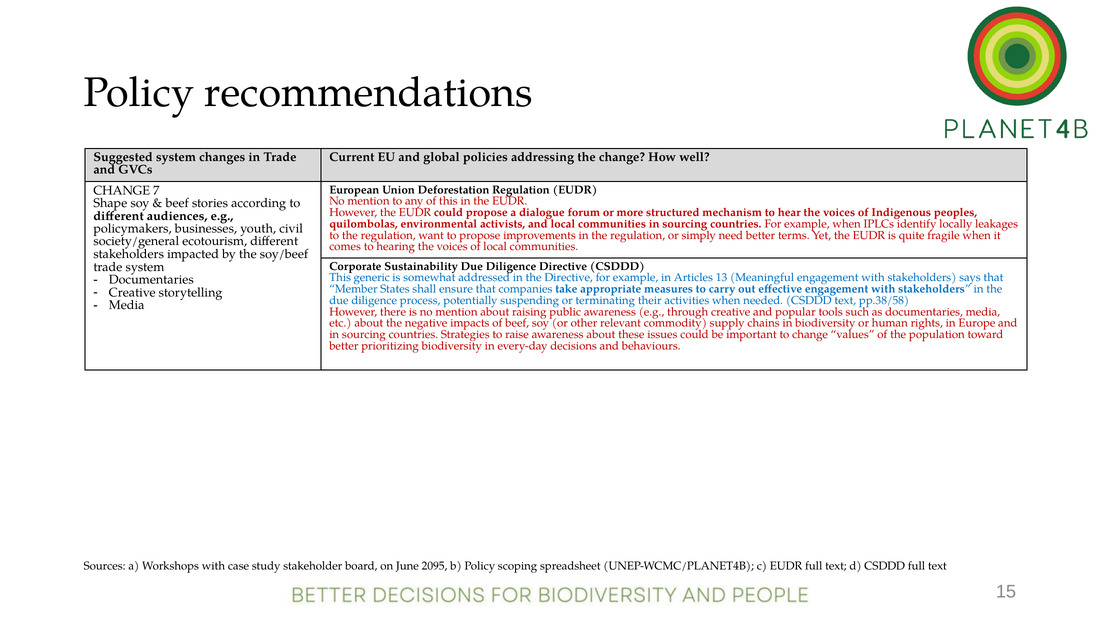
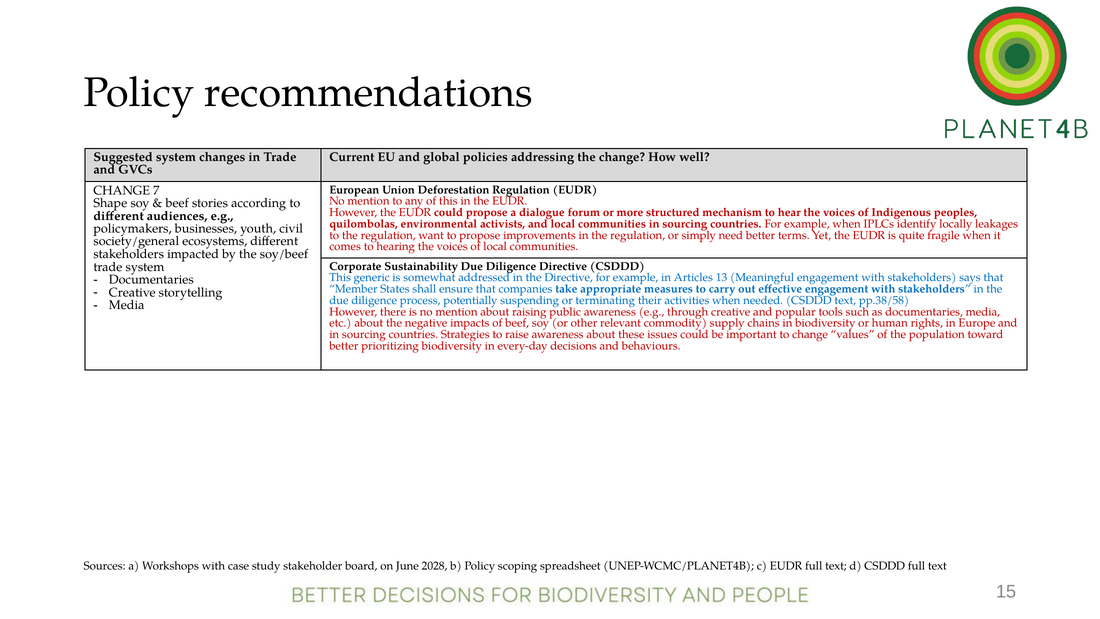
ecotourism: ecotourism -> ecosystems (215, 241)
2095: 2095 -> 2028 (435, 565)
